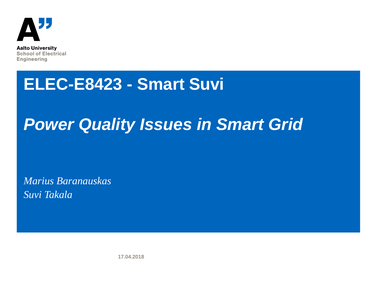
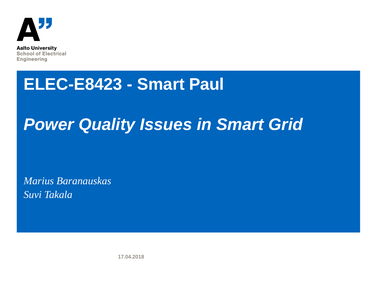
Smart Suvi: Suvi -> Paul (207, 84)
